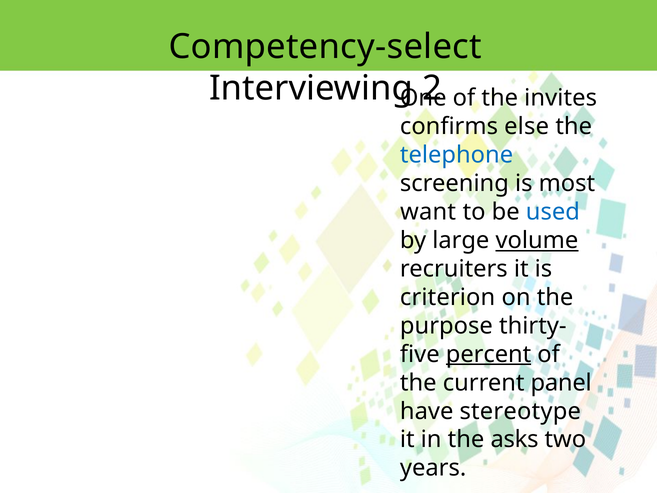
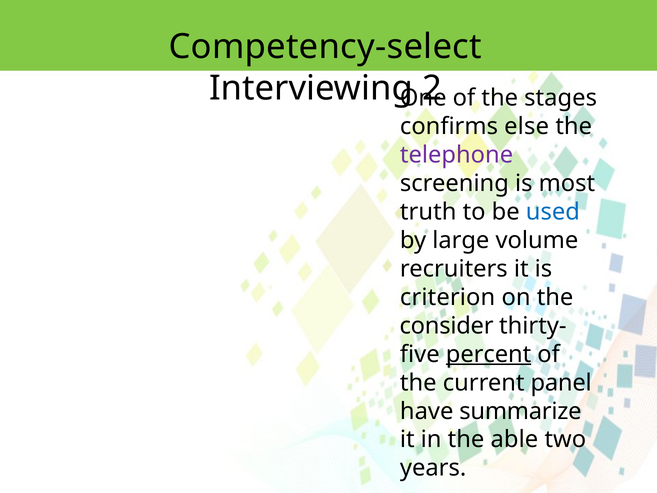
invites: invites -> stages (561, 98)
telephone colour: blue -> purple (457, 155)
want: want -> truth (428, 212)
volume underline: present -> none (537, 240)
purpose: purpose -> consider (447, 326)
stereotype: stereotype -> summarize (520, 411)
asks: asks -> able (514, 439)
